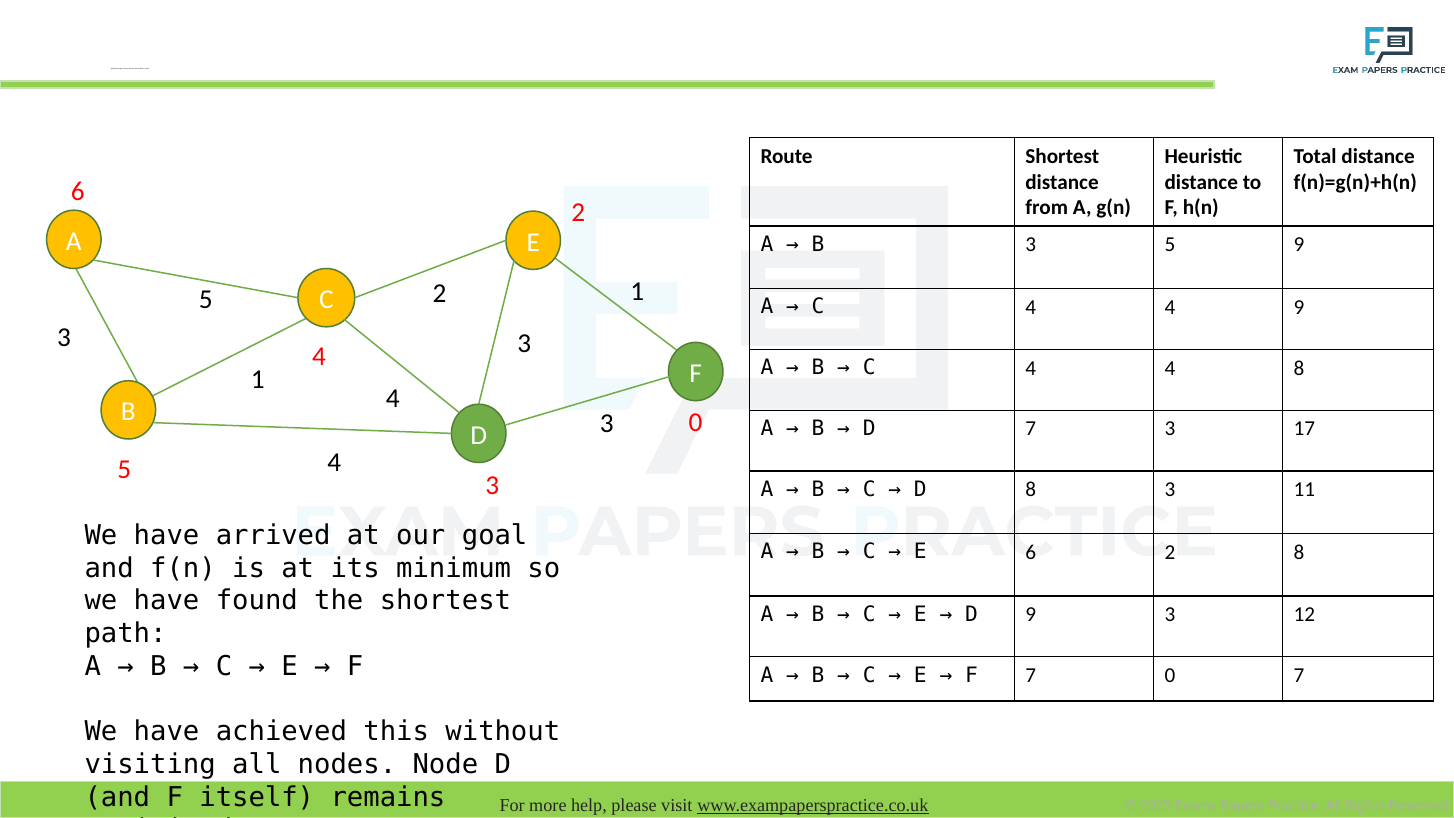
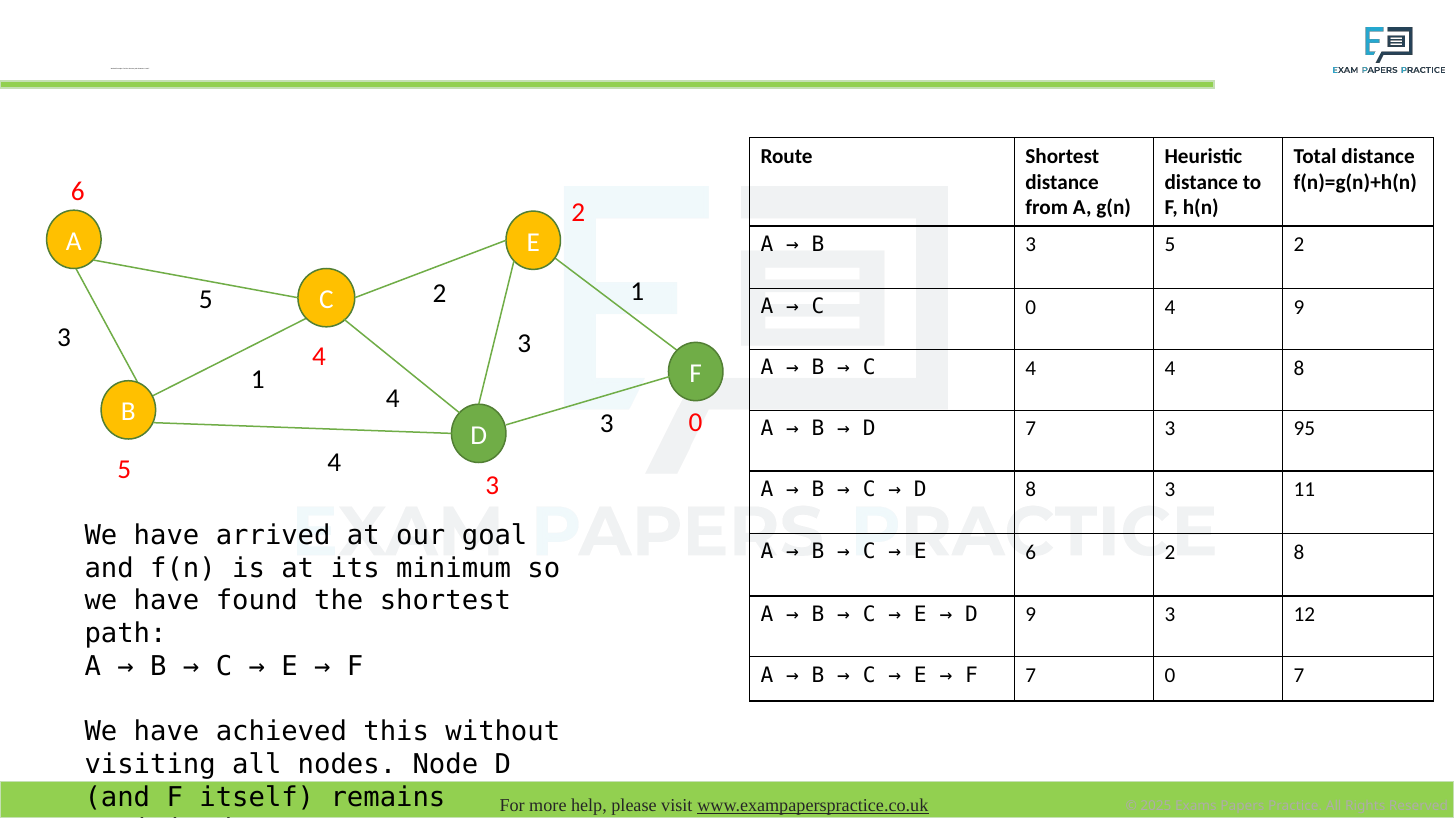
3 5 9: 9 -> 2 (1299, 245)
4: 4 -> 0 (1031, 307)
17: 17 -> 95 (1304, 429)
